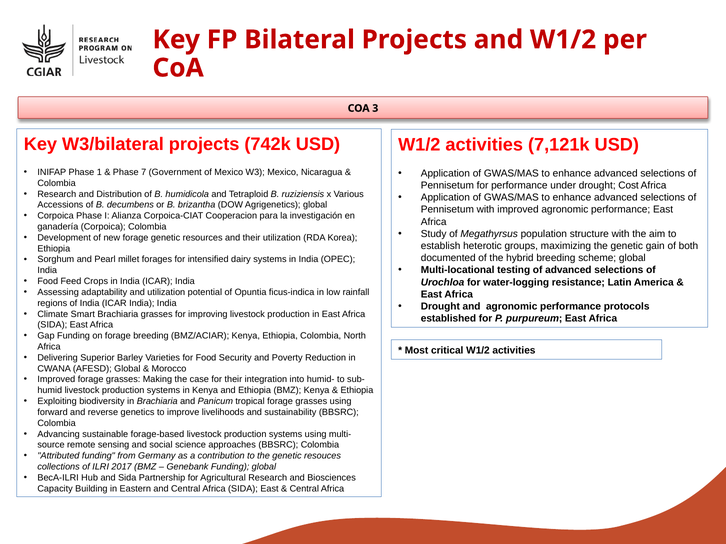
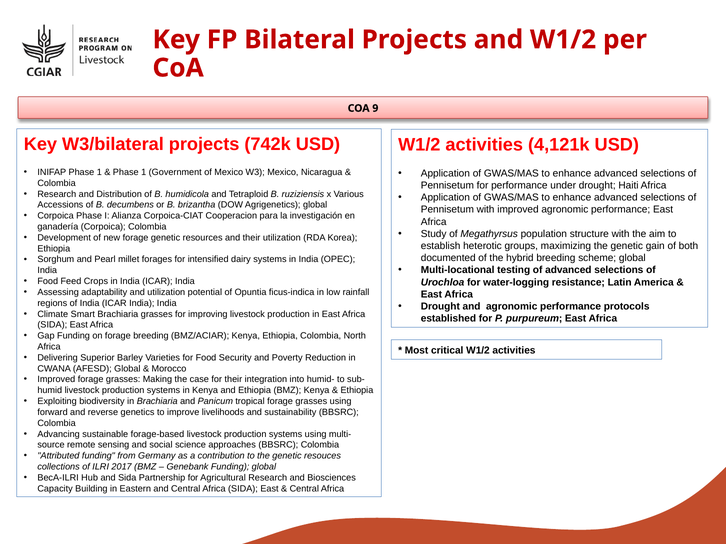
3: 3 -> 9 (375, 108)
7,121k: 7,121k -> 4,121k (559, 145)
7: 7 -> 1 (144, 172)
Cost: Cost -> Haiti (629, 186)
